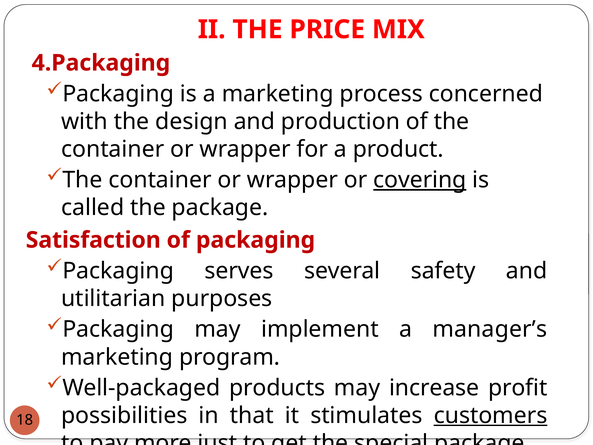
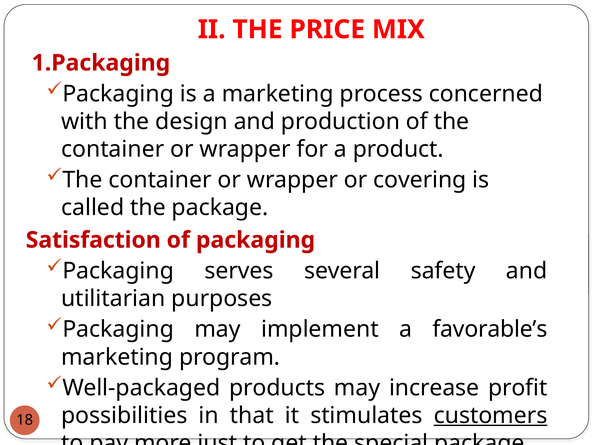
4.Packaging: 4.Packaging -> 1.Packaging (101, 63)
covering underline: present -> none (420, 180)
manager’s: manager’s -> favorable’s (490, 329)
